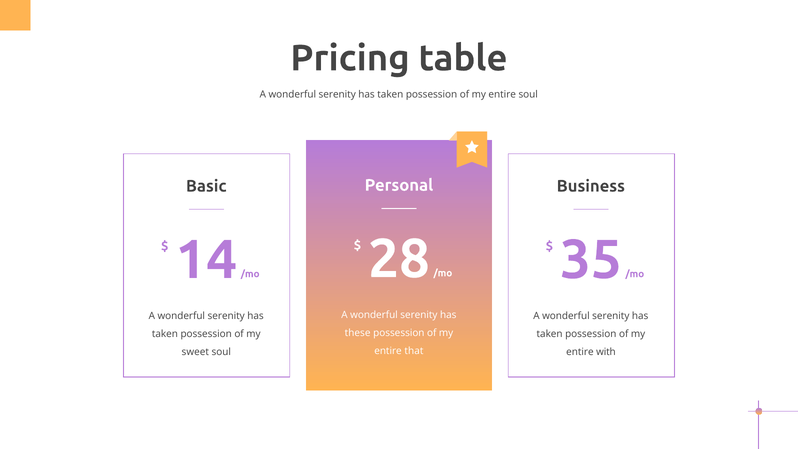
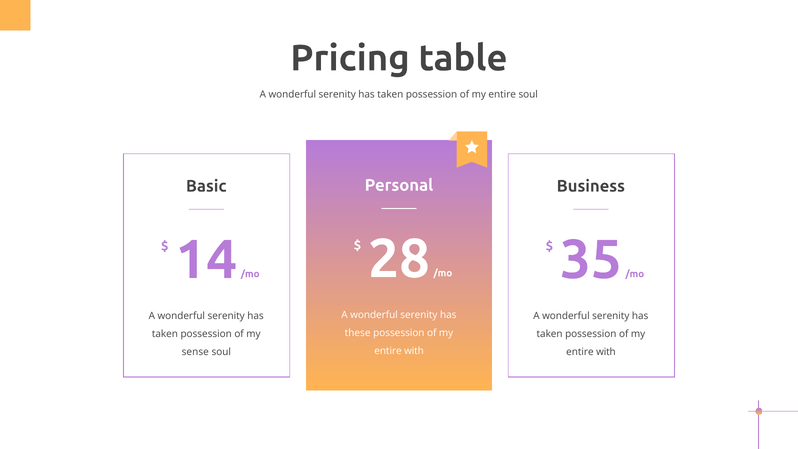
that: that -> with (414, 351)
sweet: sweet -> sense (195, 352)
